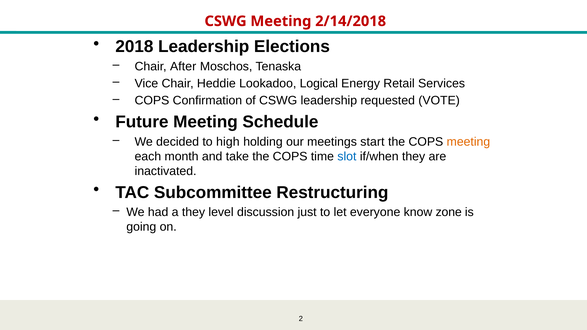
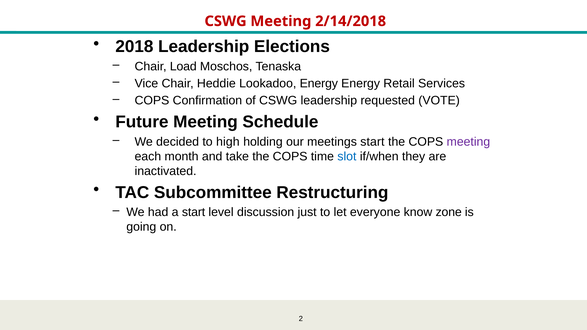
After: After -> Load (183, 66)
Lookadoo Logical: Logical -> Energy (319, 84)
meeting colour: orange -> purple (468, 142)
a they: they -> start (194, 212)
